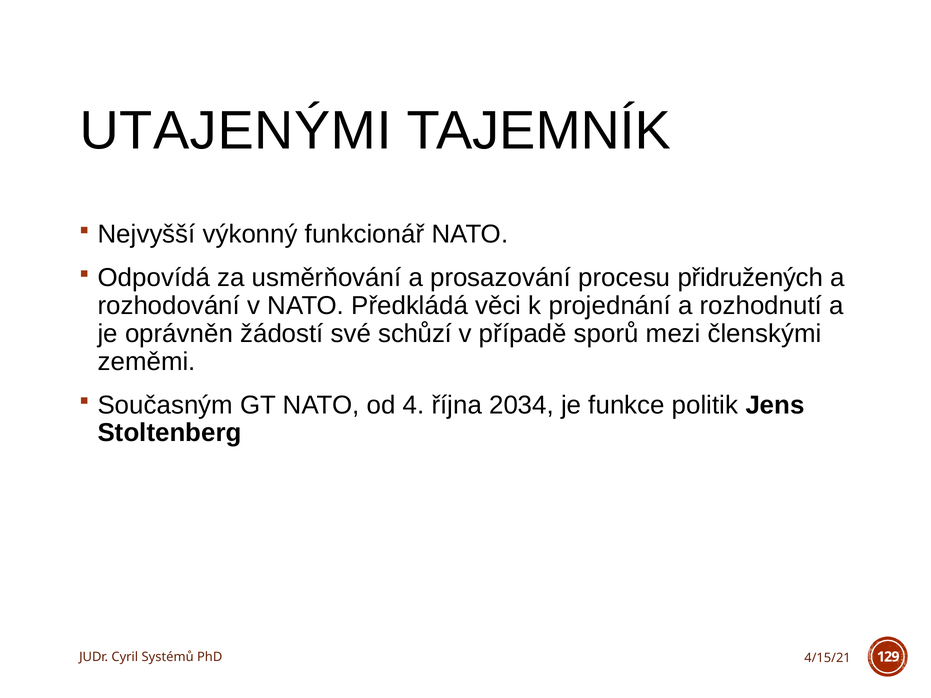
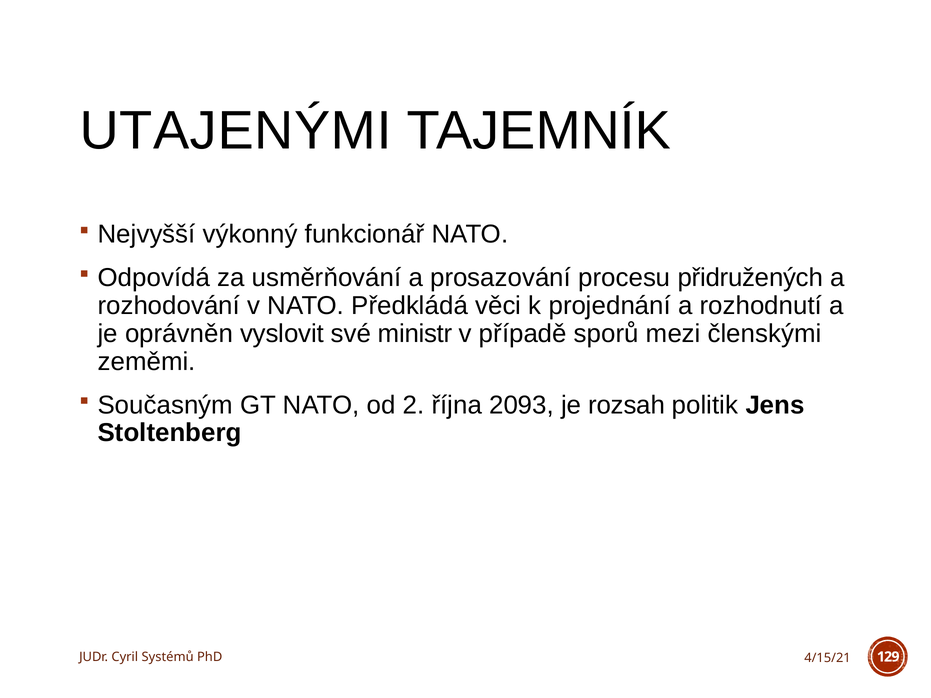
žádostí: žádostí -> vyslovit (282, 334)
schůzí: schůzí -> ministr (415, 334)
4: 4 -> 2 (414, 405)
2034: 2034 -> 2093 (522, 405)
funkce: funkce -> rozsah (627, 405)
